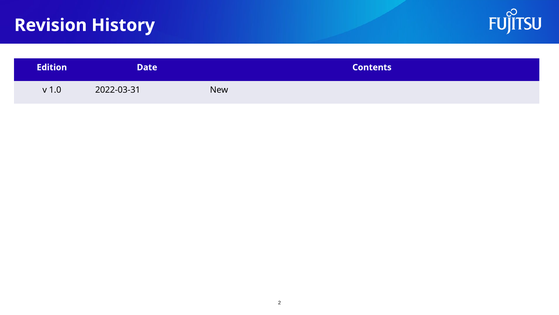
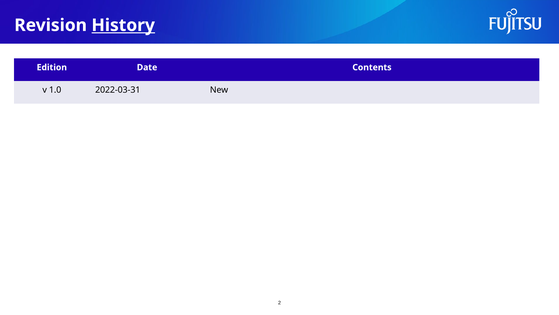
History underline: none -> present (123, 25)
